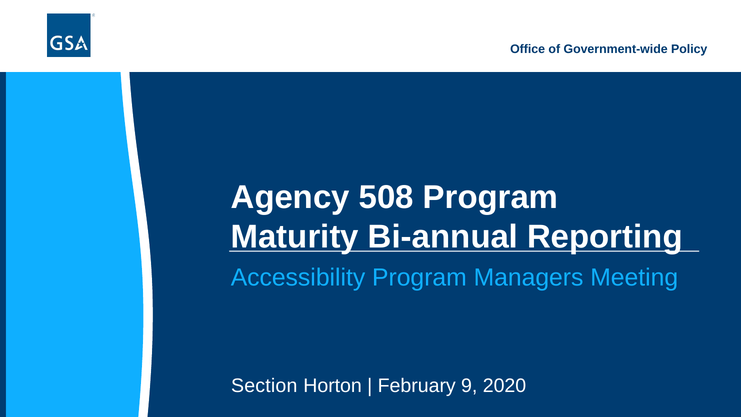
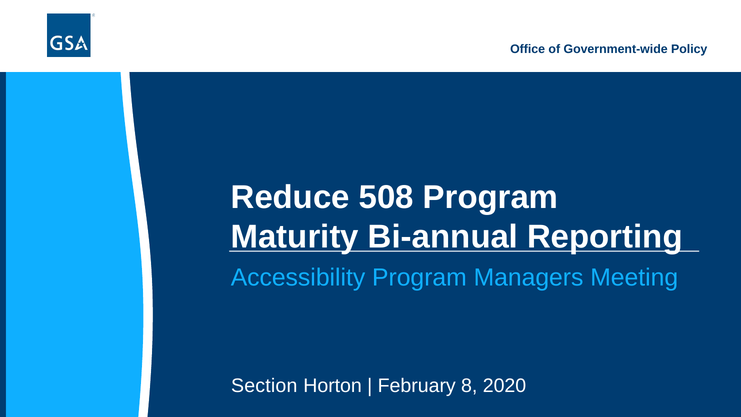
Agency: Agency -> Reduce (290, 197)
9: 9 -> 8 (469, 385)
